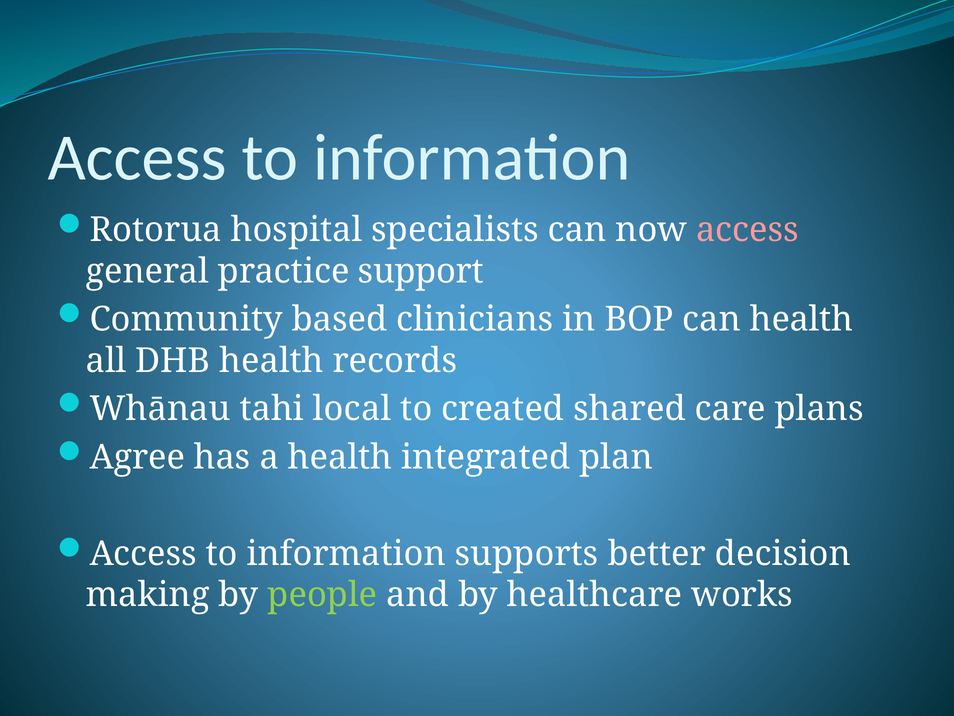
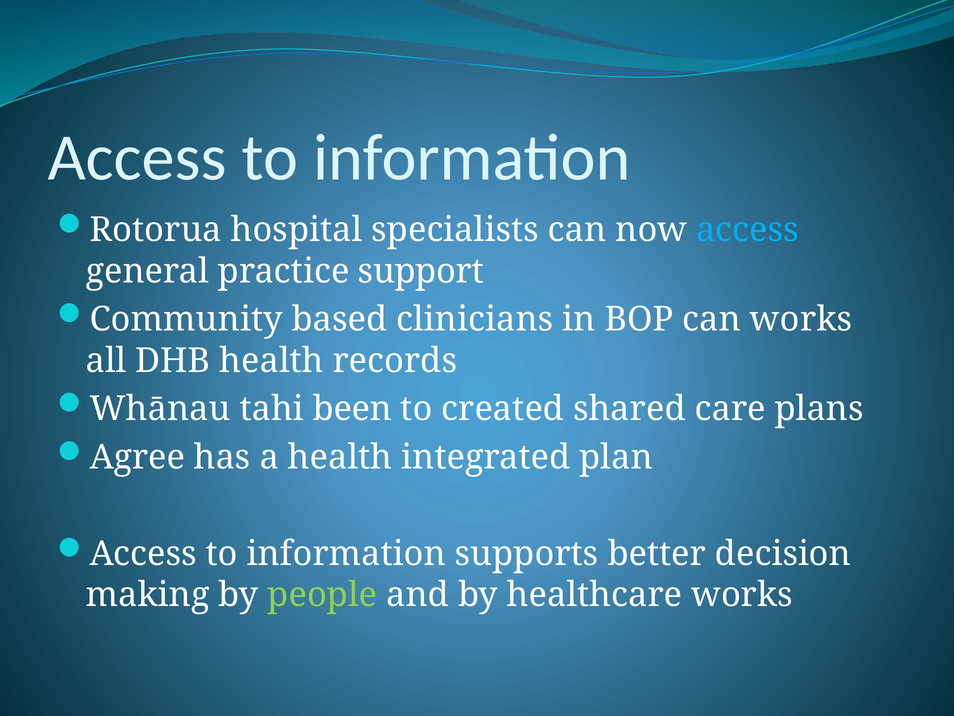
access colour: pink -> light blue (747, 230)
can health: health -> works (801, 319)
local: local -> been (352, 409)
